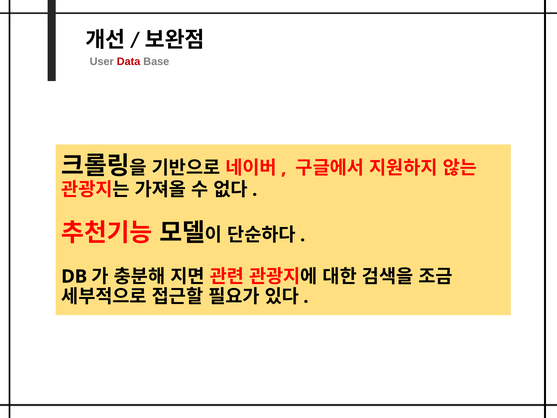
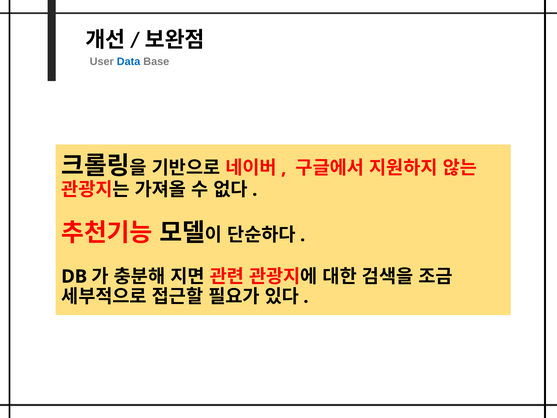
Data colour: red -> blue (129, 61)
